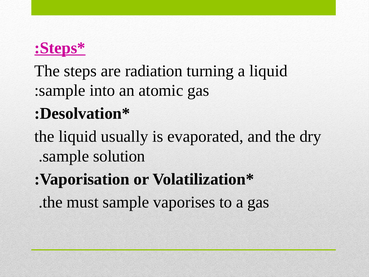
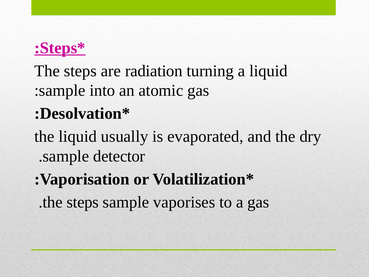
solution: solution -> detector (119, 156)
must: must -> steps (83, 202)
